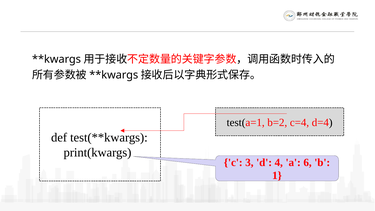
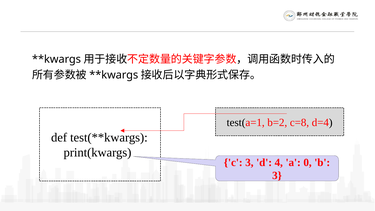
c=4: c=4 -> c=8 (299, 122)
6: 6 -> 0 (308, 162)
1: 1 -> 3 (277, 176)
